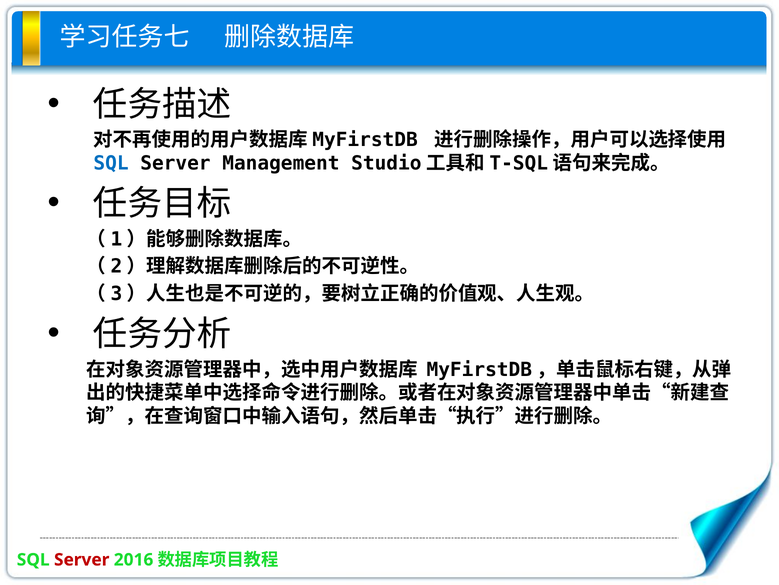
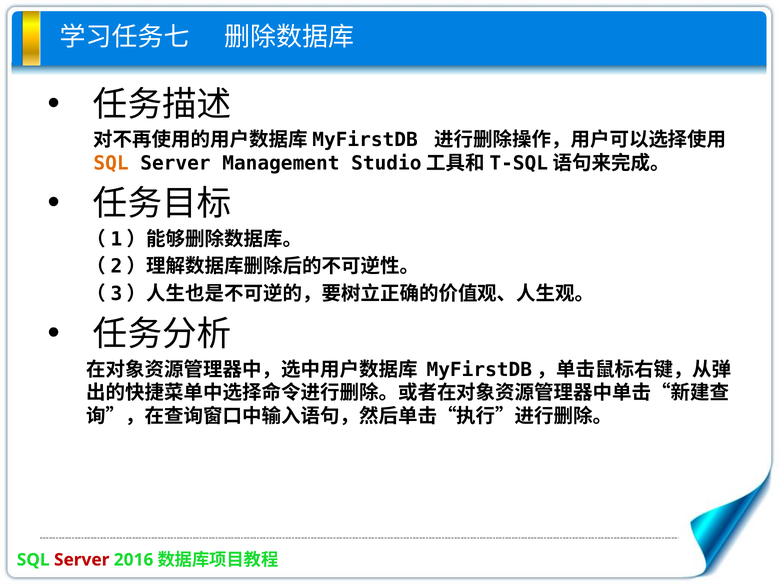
SQL colour: blue -> orange (111, 163)
